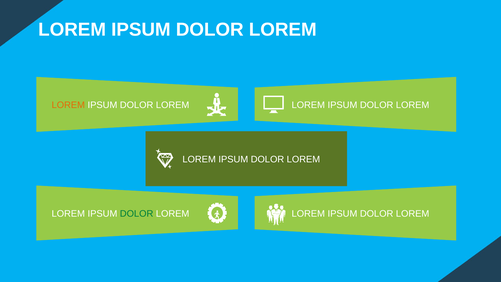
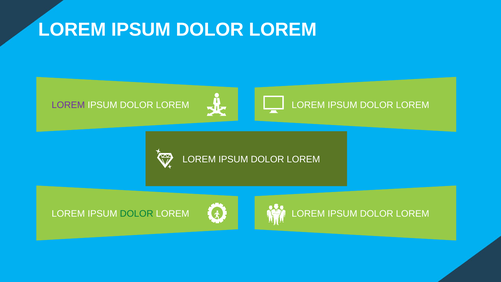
LOREM colour: orange -> purple (68, 105)
